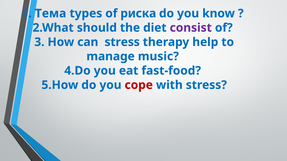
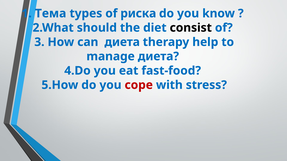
consist colour: purple -> black (191, 28)
can stress: stress -> диета (122, 42)
manage music: music -> диета (158, 56)
